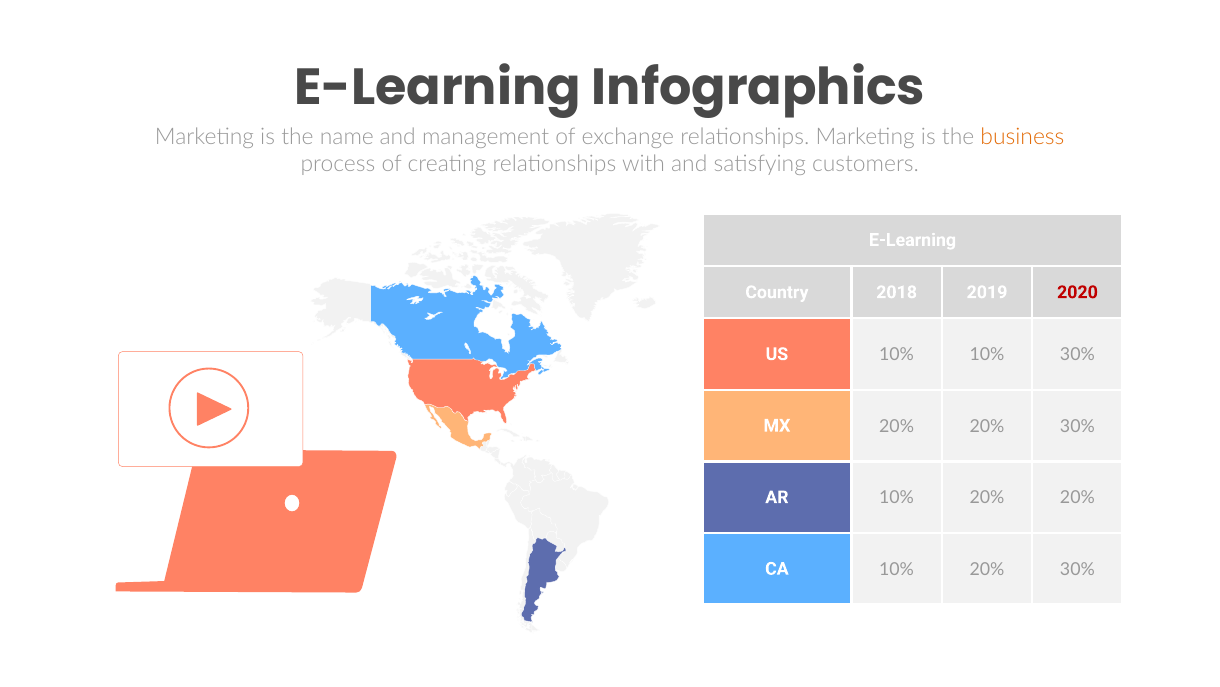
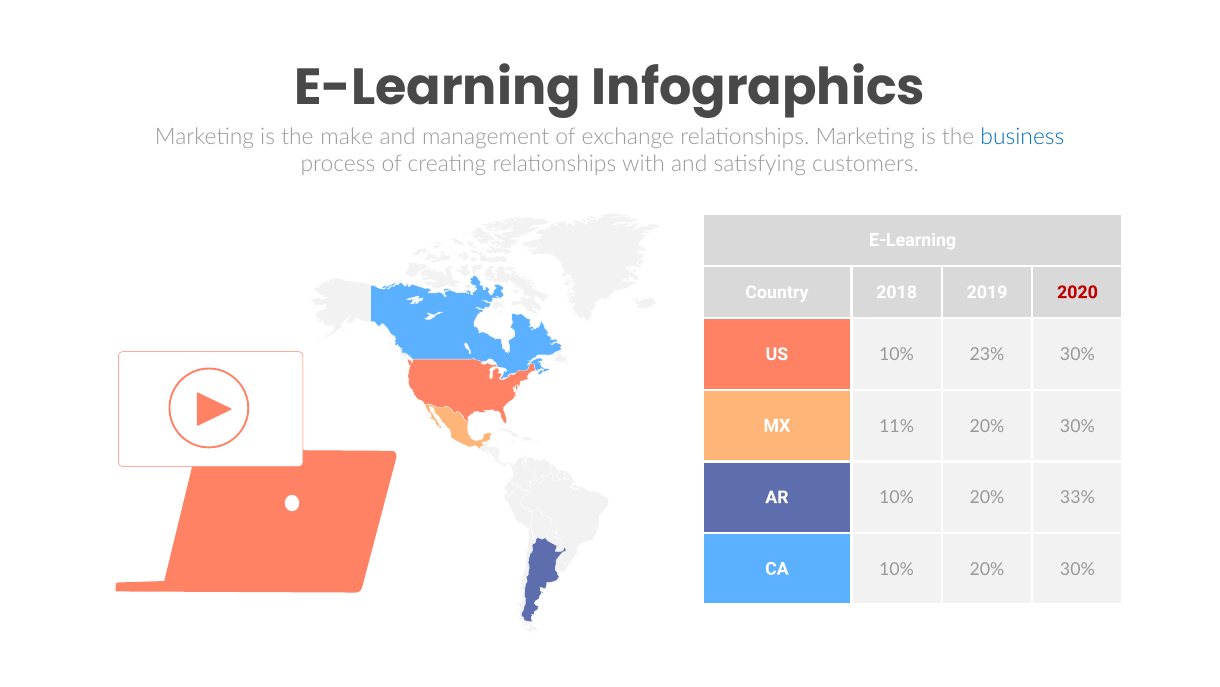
name: name -> make (347, 137)
business colour: orange -> blue (1022, 137)
10% 10%: 10% -> 23% (987, 355)
MX 20%: 20% -> 11% (897, 426)
10% 20% 20%: 20% -> 33% (1077, 498)
